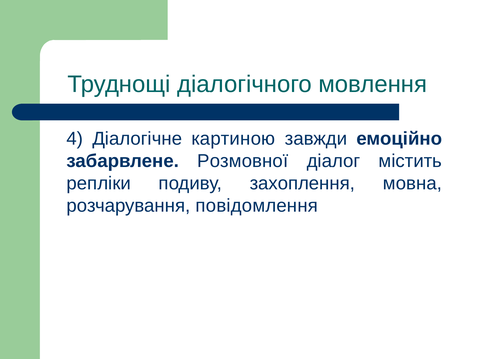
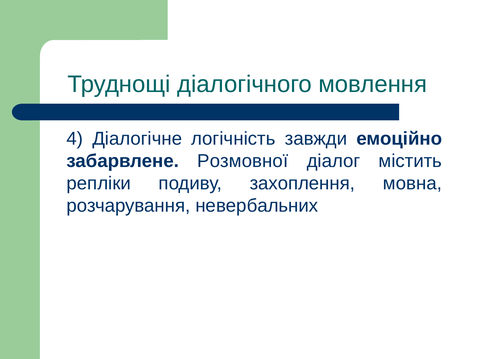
картиною: картиною -> логічність (233, 139)
повідомлення: повідомлення -> невербальних (257, 206)
